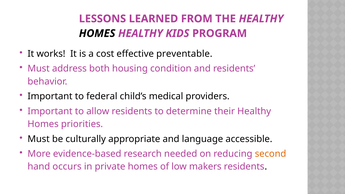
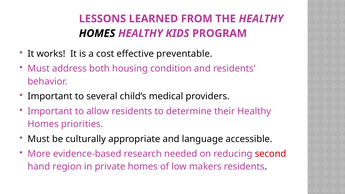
federal: federal -> several (102, 96)
second colour: orange -> red (271, 154)
occurs: occurs -> region (67, 167)
